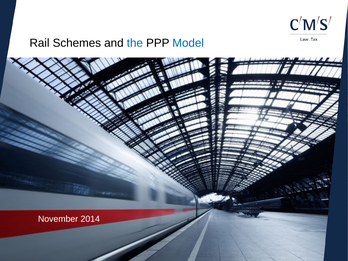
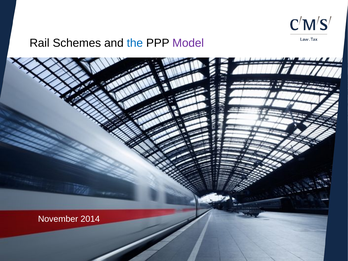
Model colour: blue -> purple (188, 43)
